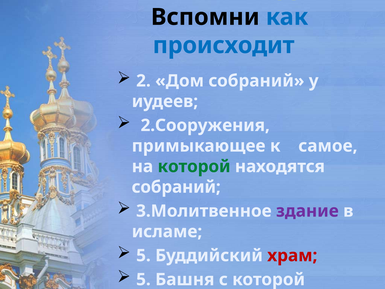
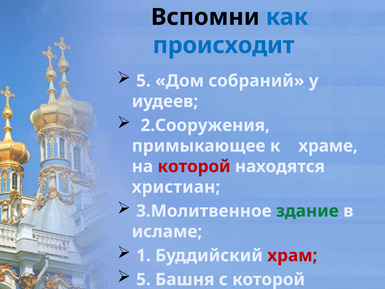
2: 2 -> 5 (143, 81)
самое: самое -> храме (328, 146)
которой colour: green -> red (194, 166)
собраний: собраний -> христиан (176, 187)
здание colour: purple -> green (307, 211)
5: 5 -> 1 (143, 255)
